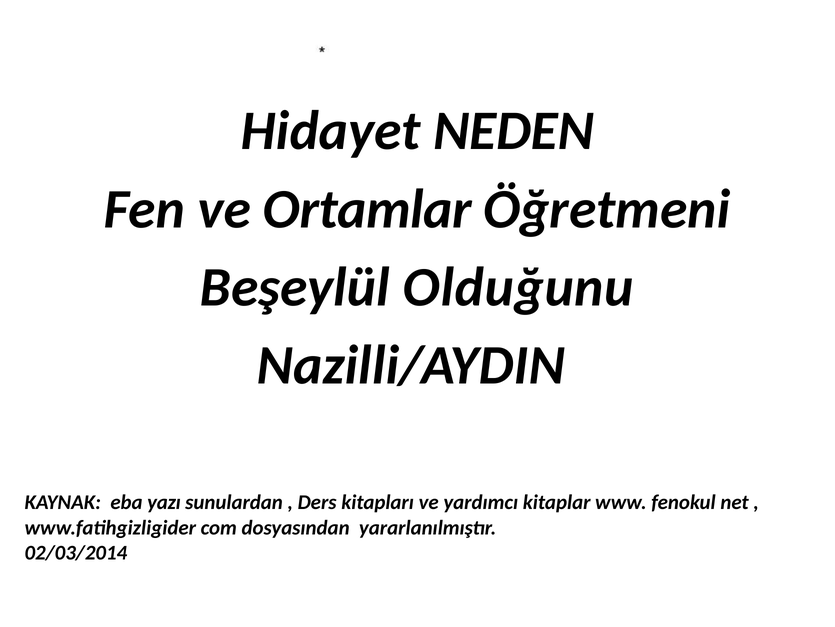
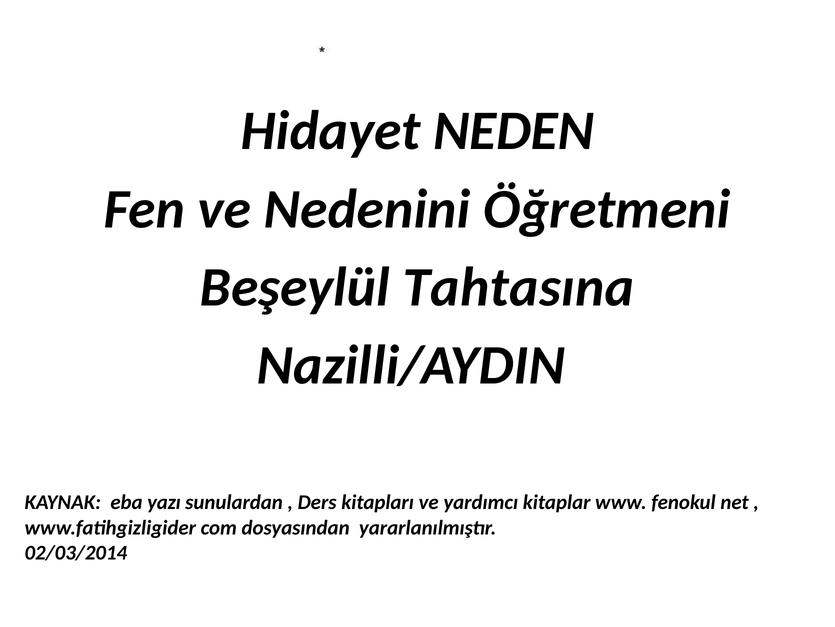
Ortamlar: Ortamlar -> Nedenini (367, 209)
Olduğunu: Olduğunu -> Tahtasına (518, 287)
